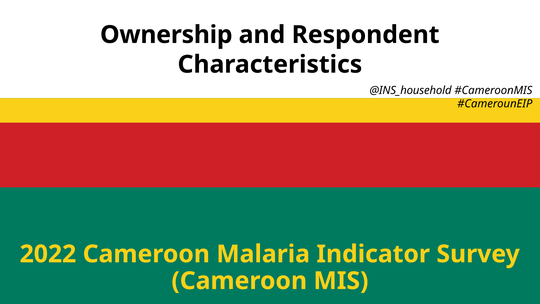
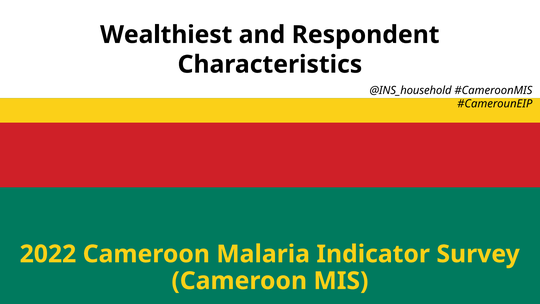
Ownership: Ownership -> Wealthiest (166, 35)
